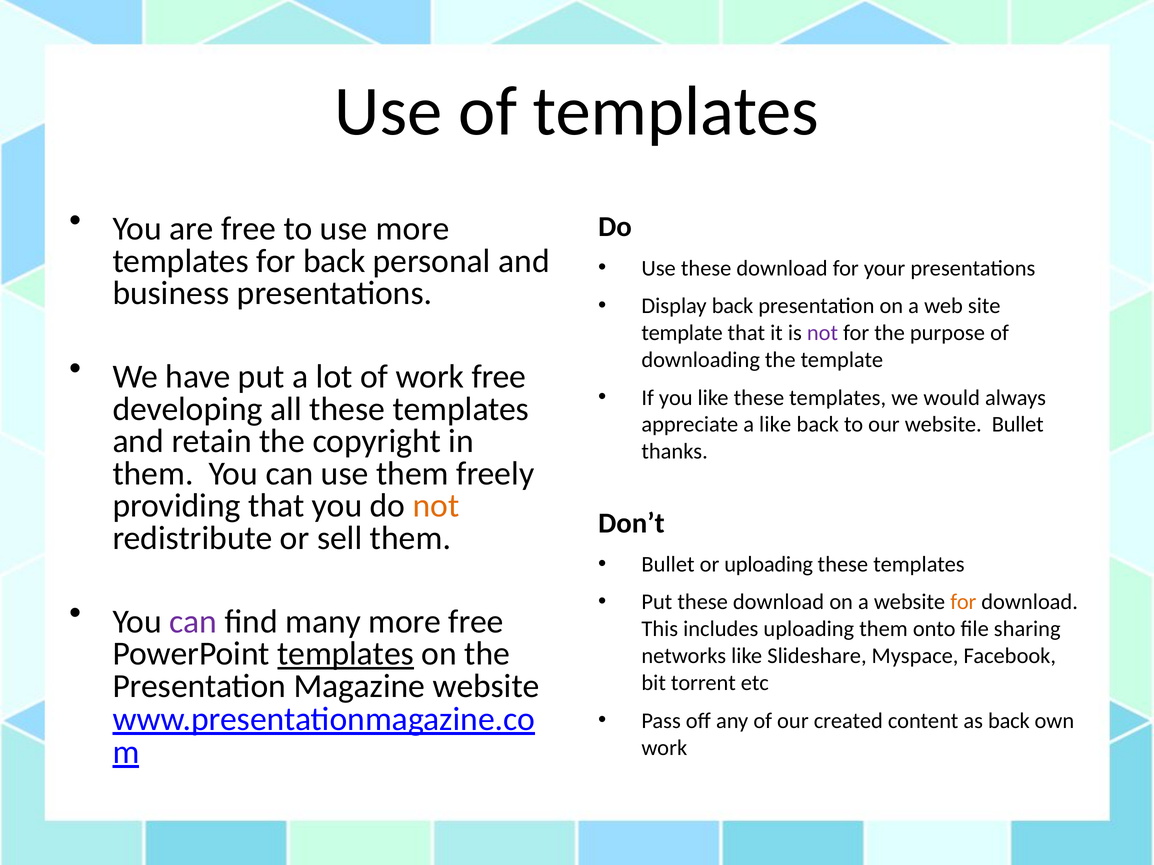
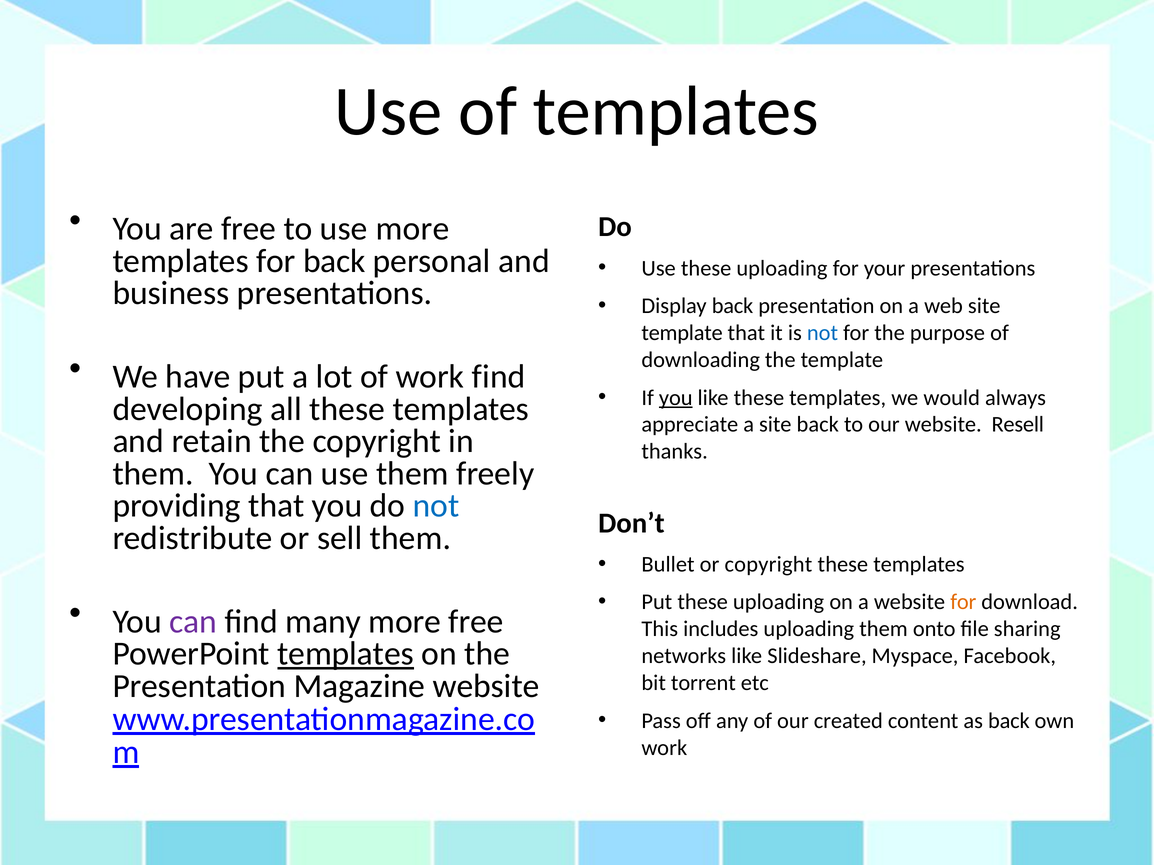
Use these download: download -> uploading (782, 268)
not colour: purple -> blue (822, 333)
work free: free -> find (499, 377)
you underline: none -> present (676, 398)
a like: like -> site (775, 425)
website Bullet: Bullet -> Resell (1018, 425)
not colour: orange -> blue (436, 506)
or uploading: uploading -> copyright (768, 565)
Put these download: download -> uploading (778, 602)
